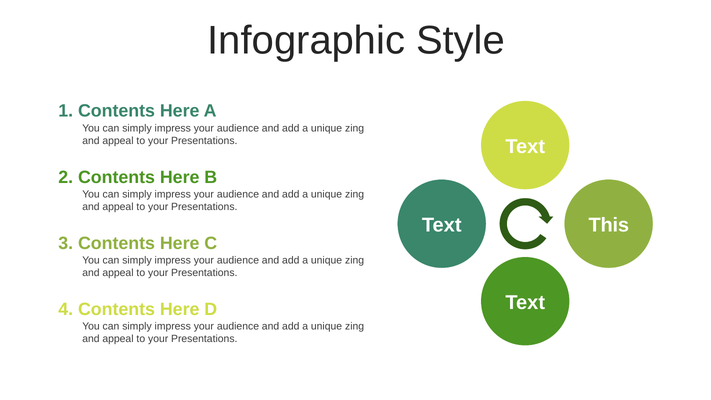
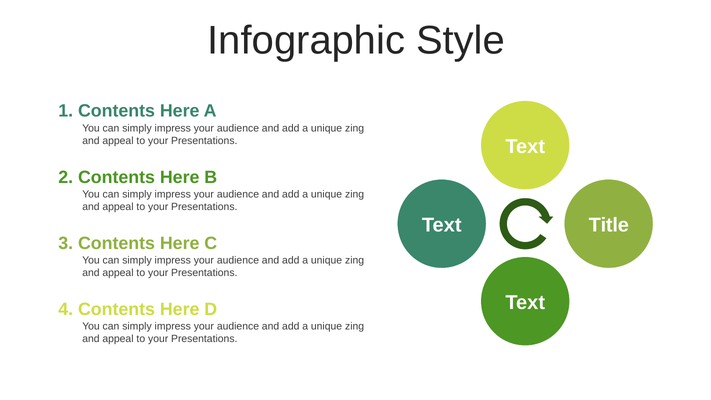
This: This -> Title (609, 225)
